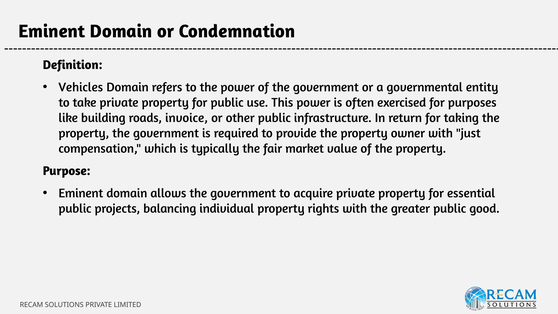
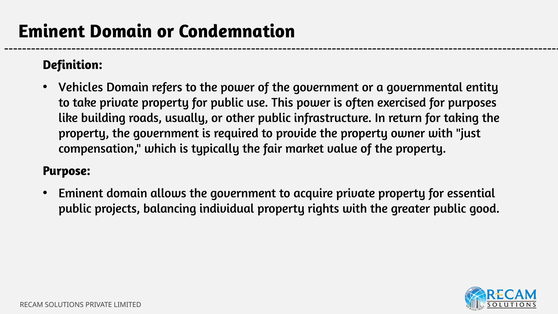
invoice: invoice -> usually (187, 118)
